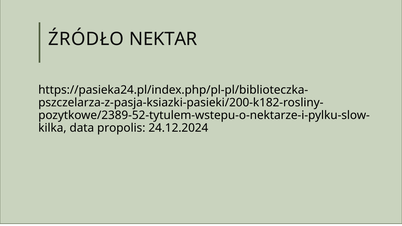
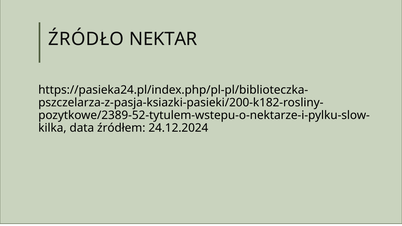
propolis: propolis -> źródłem (121, 128)
